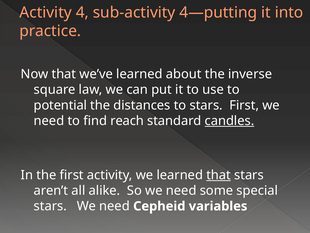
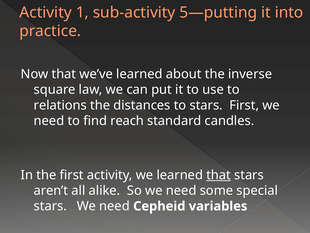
4: 4 -> 1 (82, 12)
4—putting: 4—putting -> 5—putting (218, 12)
potential: potential -> relations (60, 105)
candles underline: present -> none (229, 121)
